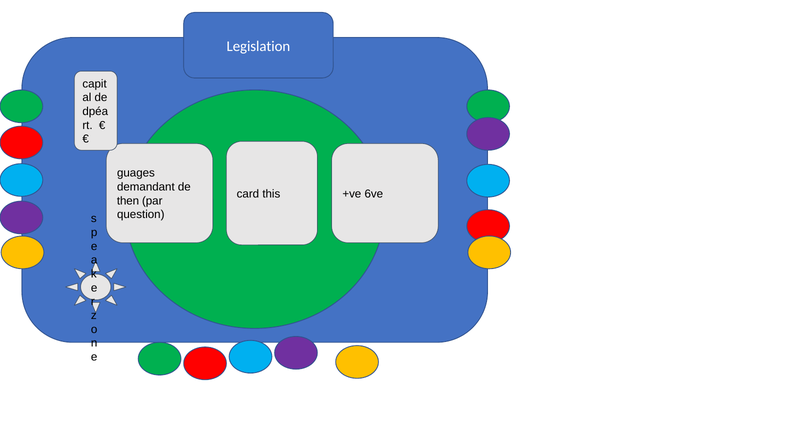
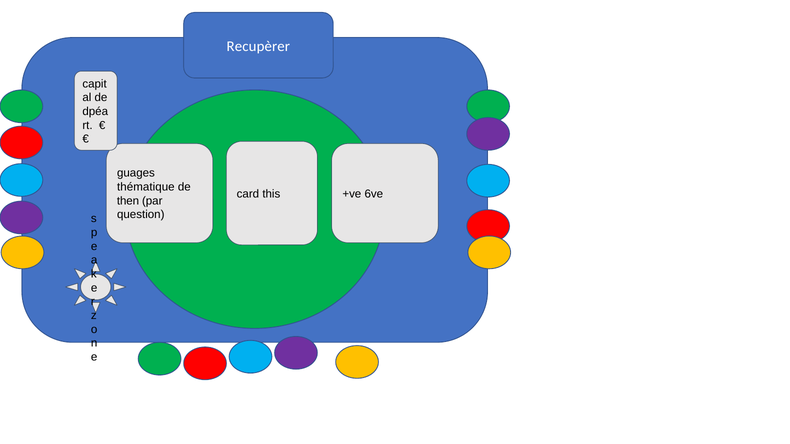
Legislation: Legislation -> Recupèrer (258, 46)
demandant: demandant -> thématique (146, 187)
